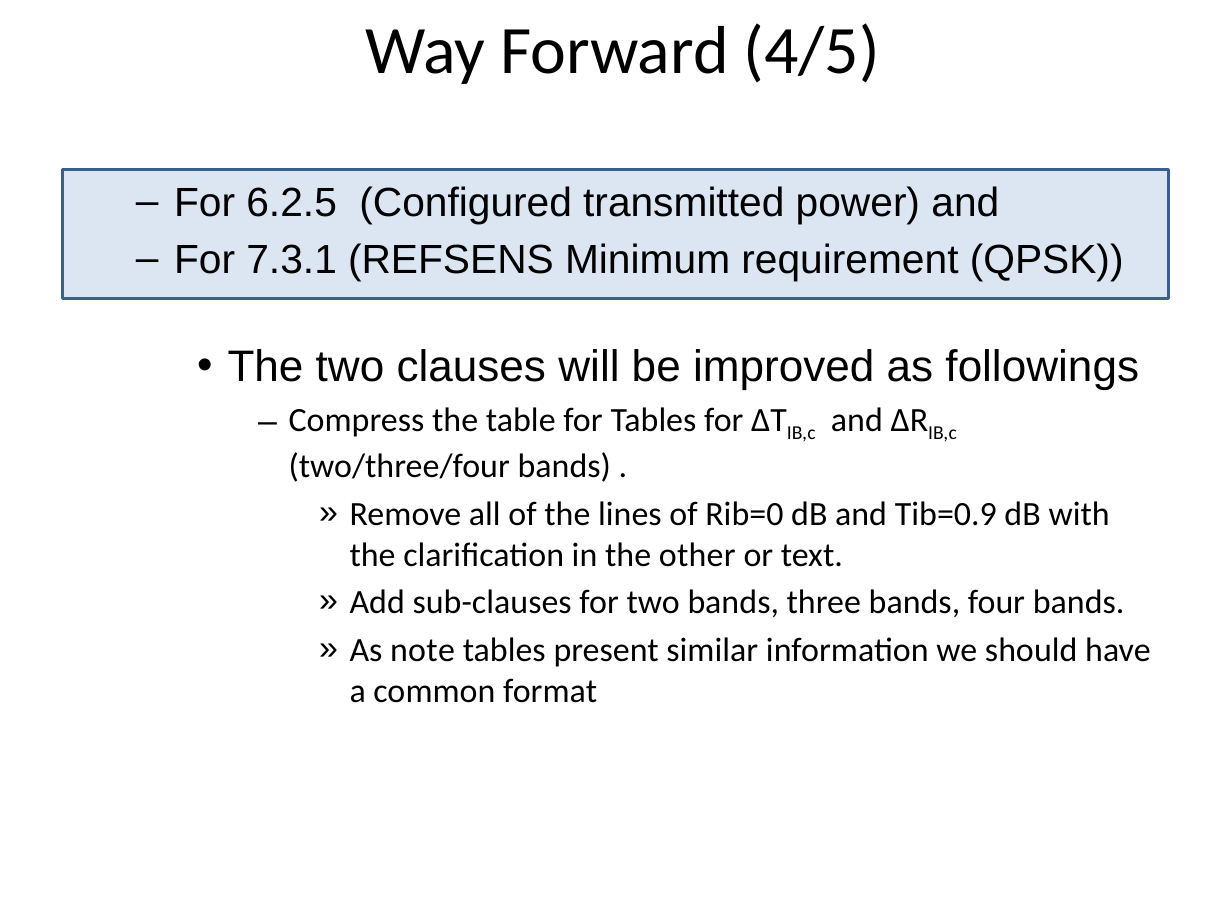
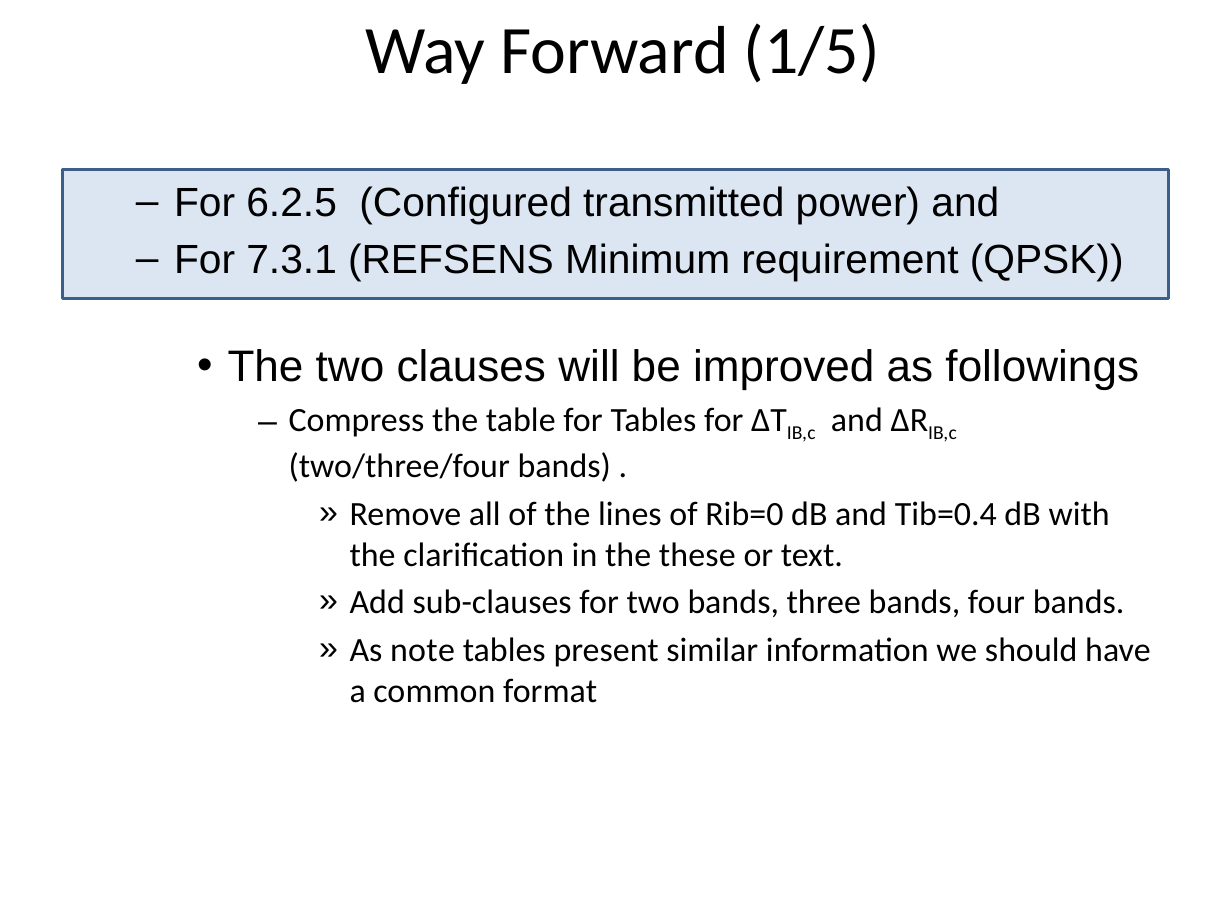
4/5: 4/5 -> 1/5 (812, 52)
Tib=0.9: Tib=0.9 -> Tib=0.4 (946, 514)
other: other -> these (697, 555)
